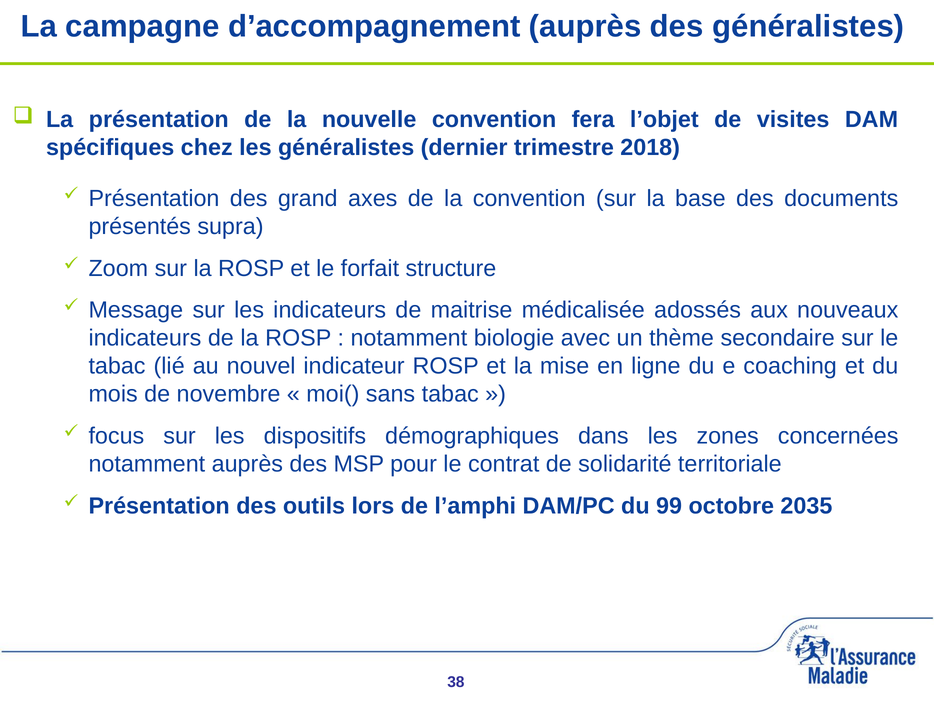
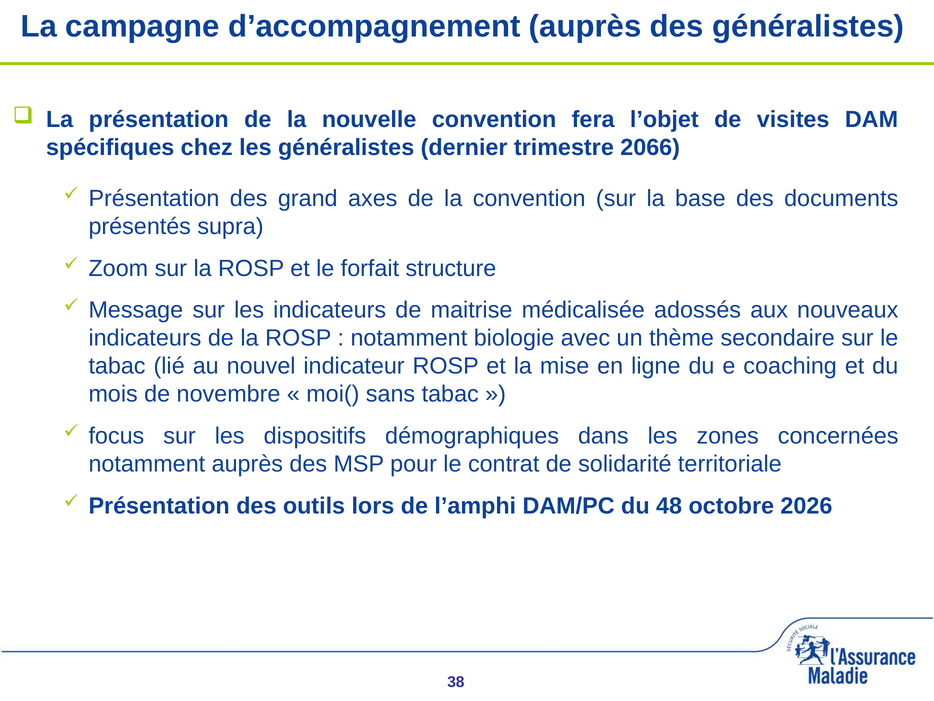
2018: 2018 -> 2066 (650, 148)
99: 99 -> 48 (669, 505)
2035: 2035 -> 2026 (806, 505)
